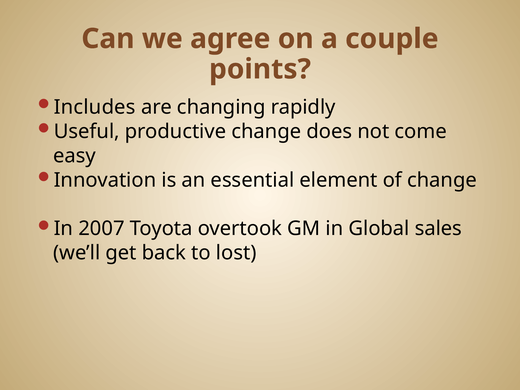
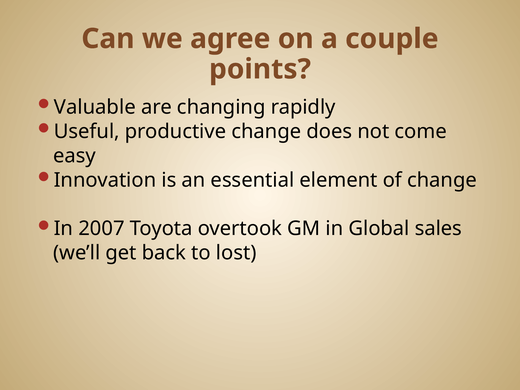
Includes: Includes -> Valuable (95, 107)
